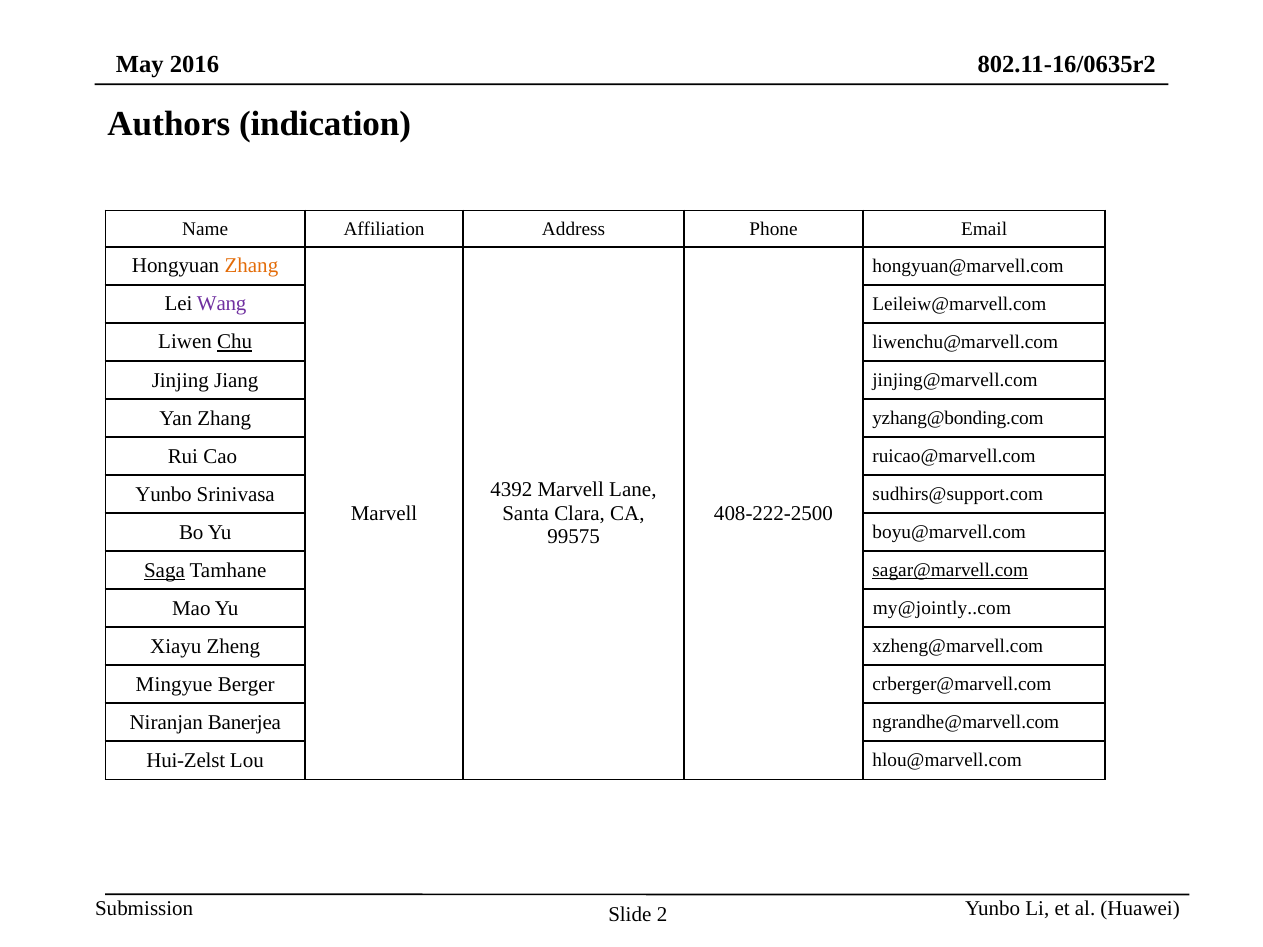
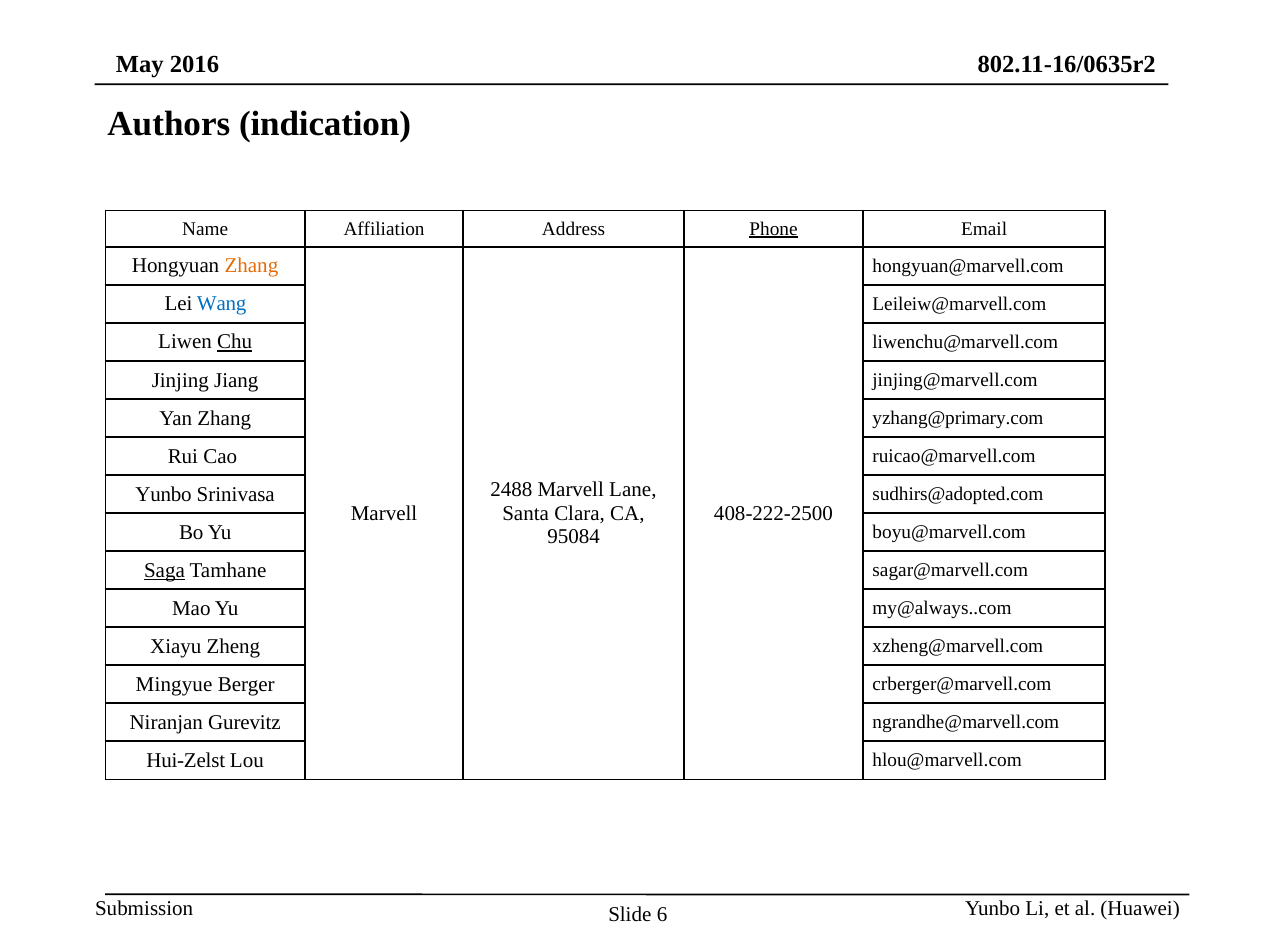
Phone underline: none -> present (773, 229)
Wang colour: purple -> blue (222, 304)
yzhang@bonding.com: yzhang@bonding.com -> yzhang@primary.com (958, 418)
4392: 4392 -> 2488 (511, 490)
sudhirs@support.com: sudhirs@support.com -> sudhirs@adopted.com (958, 494)
99575: 99575 -> 95084 (574, 537)
sagar@marvell.com underline: present -> none (950, 570)
my@jointly..com: my@jointly..com -> my@always..com (942, 608)
Banerjea: Banerjea -> Gurevitz (244, 723)
2: 2 -> 6 (662, 915)
